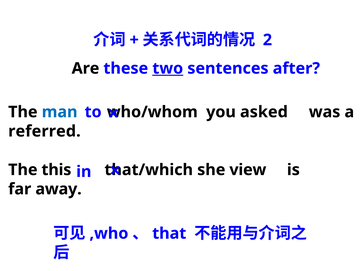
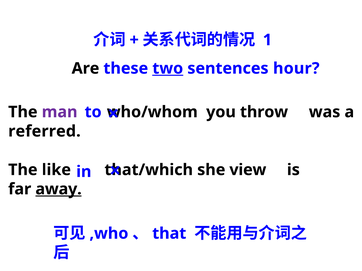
2: 2 -> 1 (267, 40)
after: after -> hour (296, 69)
man colour: blue -> purple (60, 112)
asked: asked -> throw (264, 112)
this: this -> like (56, 170)
away underline: none -> present (59, 189)
